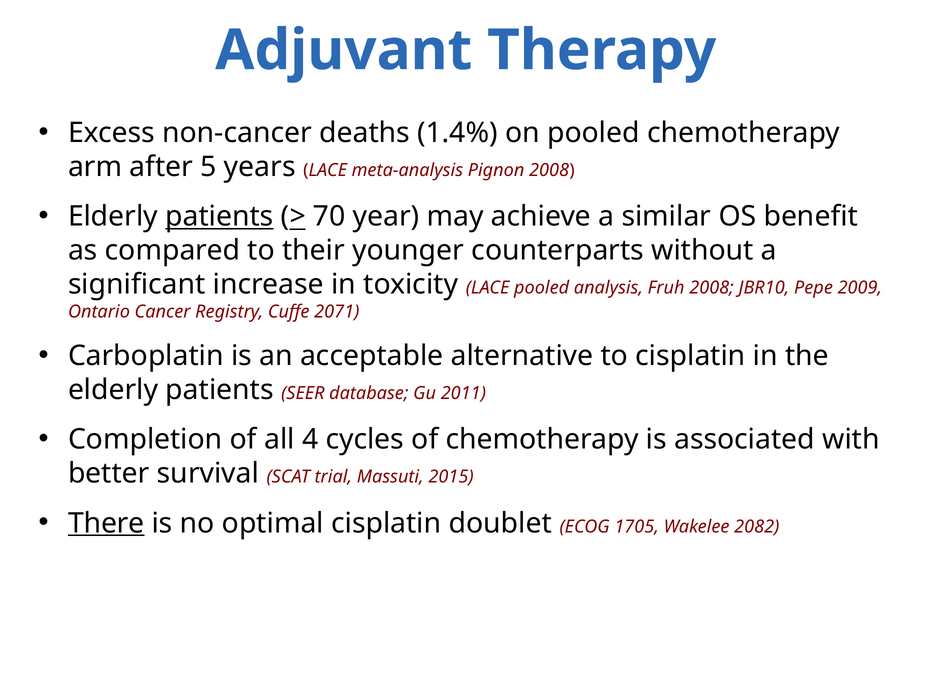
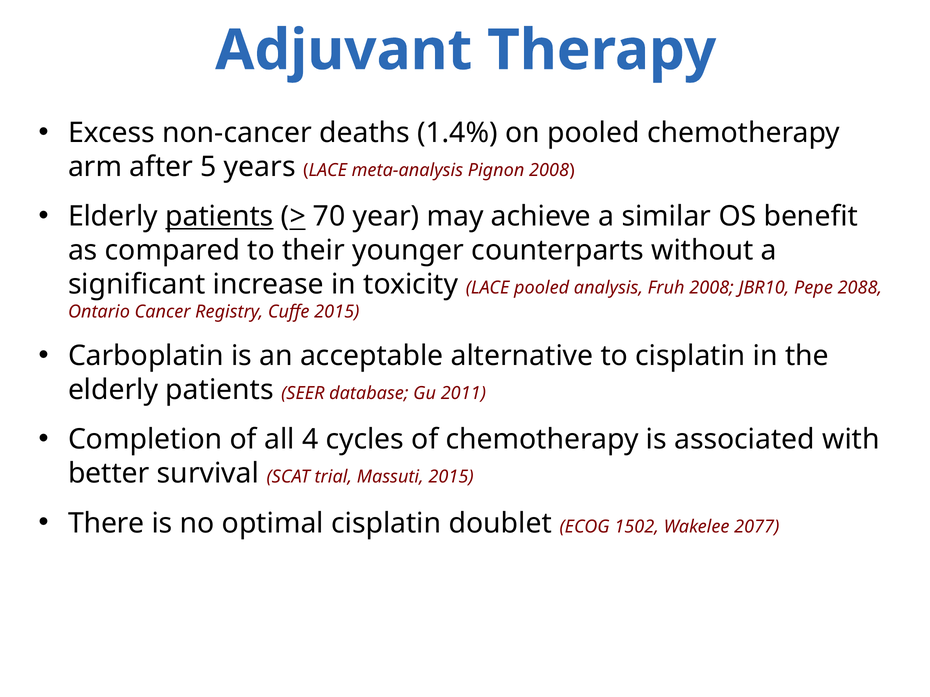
2009: 2009 -> 2088 (860, 288)
Cuffe 2071: 2071 -> 2015 (337, 312)
There underline: present -> none (106, 524)
1705: 1705 -> 1502 (637, 527)
2082: 2082 -> 2077 (757, 527)
